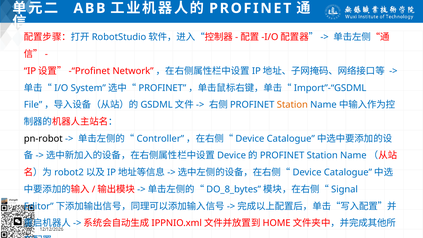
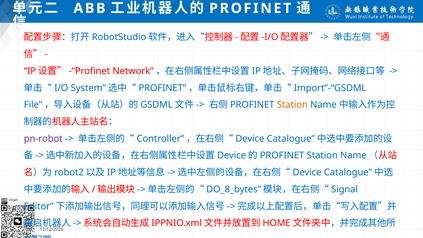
pn-robot colour: black -> purple (43, 139)
